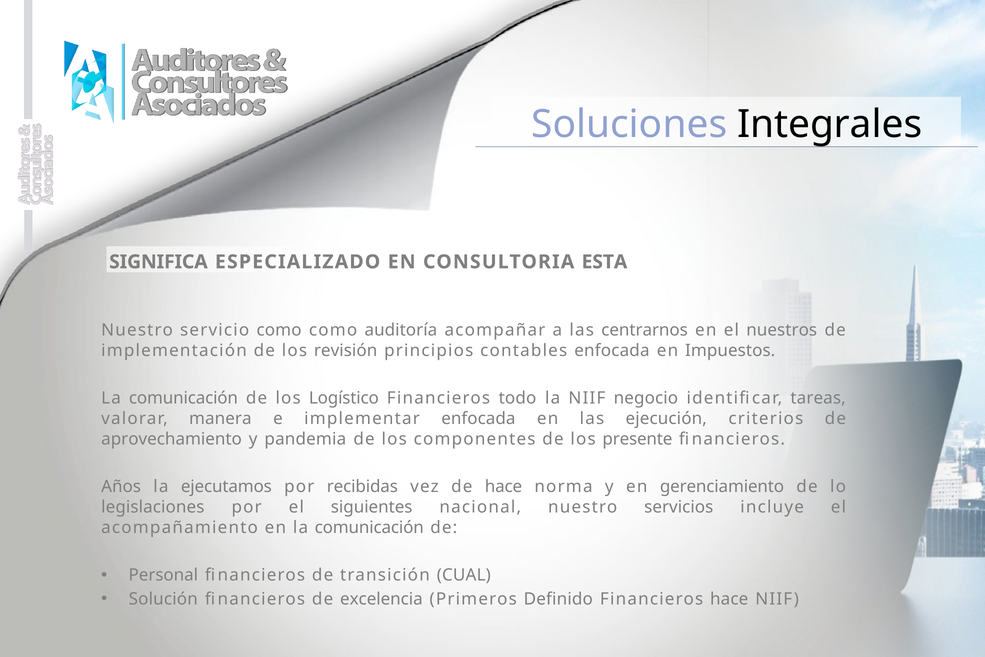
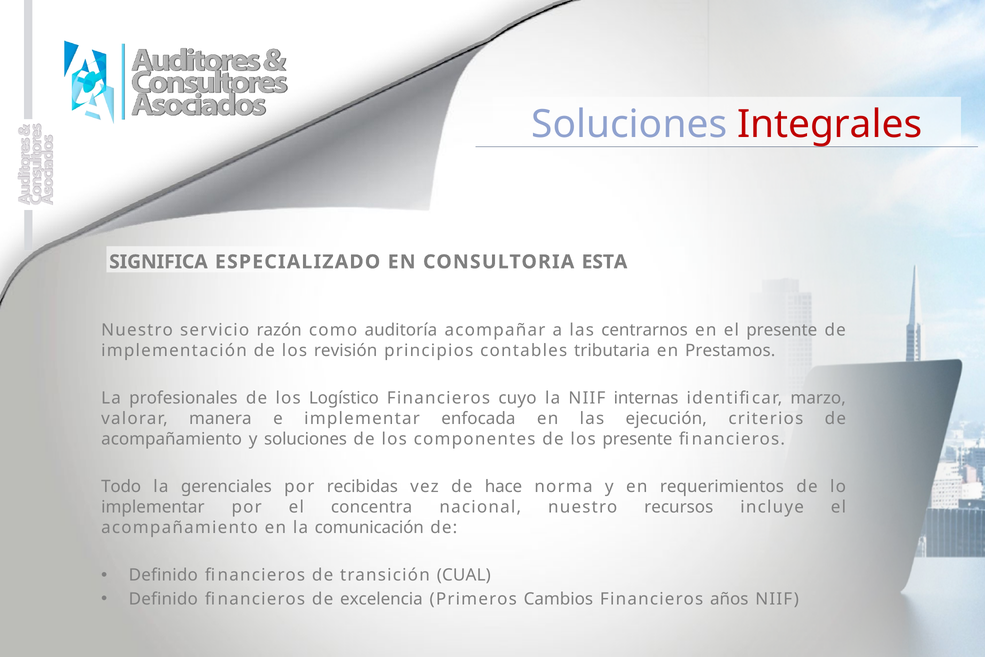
Integrales colour: black -> red (830, 124)
servicio como: como -> razón (279, 330)
el nuestros: nuestros -> presente (782, 330)
contables enfocada: enfocada -> tributaria (612, 350)
Impuestos: Impuestos -> Prestamos (730, 350)
comunicación: comunicación -> profesionales (183, 398)
todo: todo -> cuyo (517, 398)
negocio: negocio -> internas (646, 398)
tareas: tareas -> marzo (818, 398)
aprovechamiento: aprovechamiento -> acompañamiento (172, 439)
y pandemia: pandemia -> soluciones (306, 439)
Años: Años -> Todo (121, 487)
ejecutamos: ejecutamos -> gerenciales (226, 487)
gerenciamiento: gerenciamiento -> requerimientos (722, 487)
legislaciones: legislaciones -> implementar (153, 507)
siguientes: siguientes -> concentra (372, 507)
servicios: servicios -> recursos (679, 507)
Personal: Personal -> Definido (163, 575)
Solución: Solución -> Definido (163, 599)
Definido: Definido -> Cambios (558, 599)
Financieros hace: hace -> años (729, 599)
